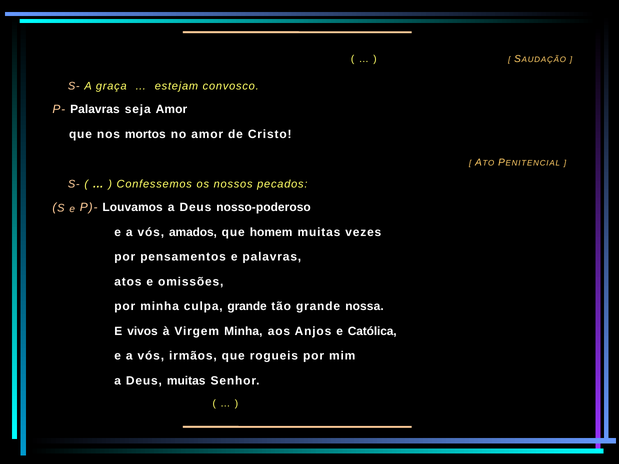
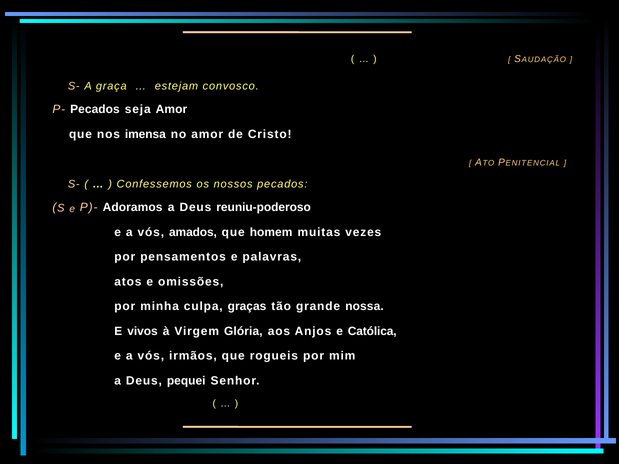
P- Palavras: Palavras -> Pecados (95, 110)
mortos: mortos -> imensa (145, 134)
Louvamos: Louvamos -> Adoramos (133, 208)
nosso-poderoso: nosso-poderoso -> reuniu-poderoso (264, 208)
culpa grande: grande -> graças (247, 307)
Virgem Minha: Minha -> Glória (243, 331)
Deus muitas: muitas -> pequei (186, 381)
